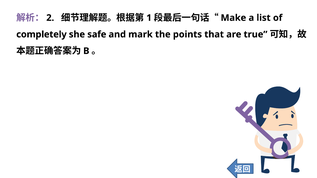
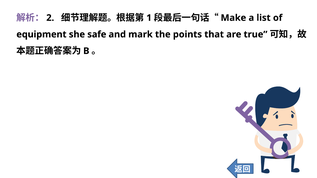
completely: completely -> equipment (41, 34)
